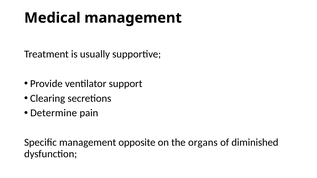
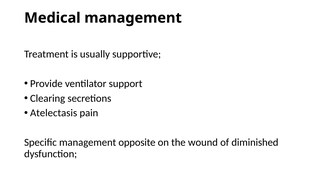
Determine: Determine -> Atelectasis (54, 113)
organs: organs -> wound (203, 143)
